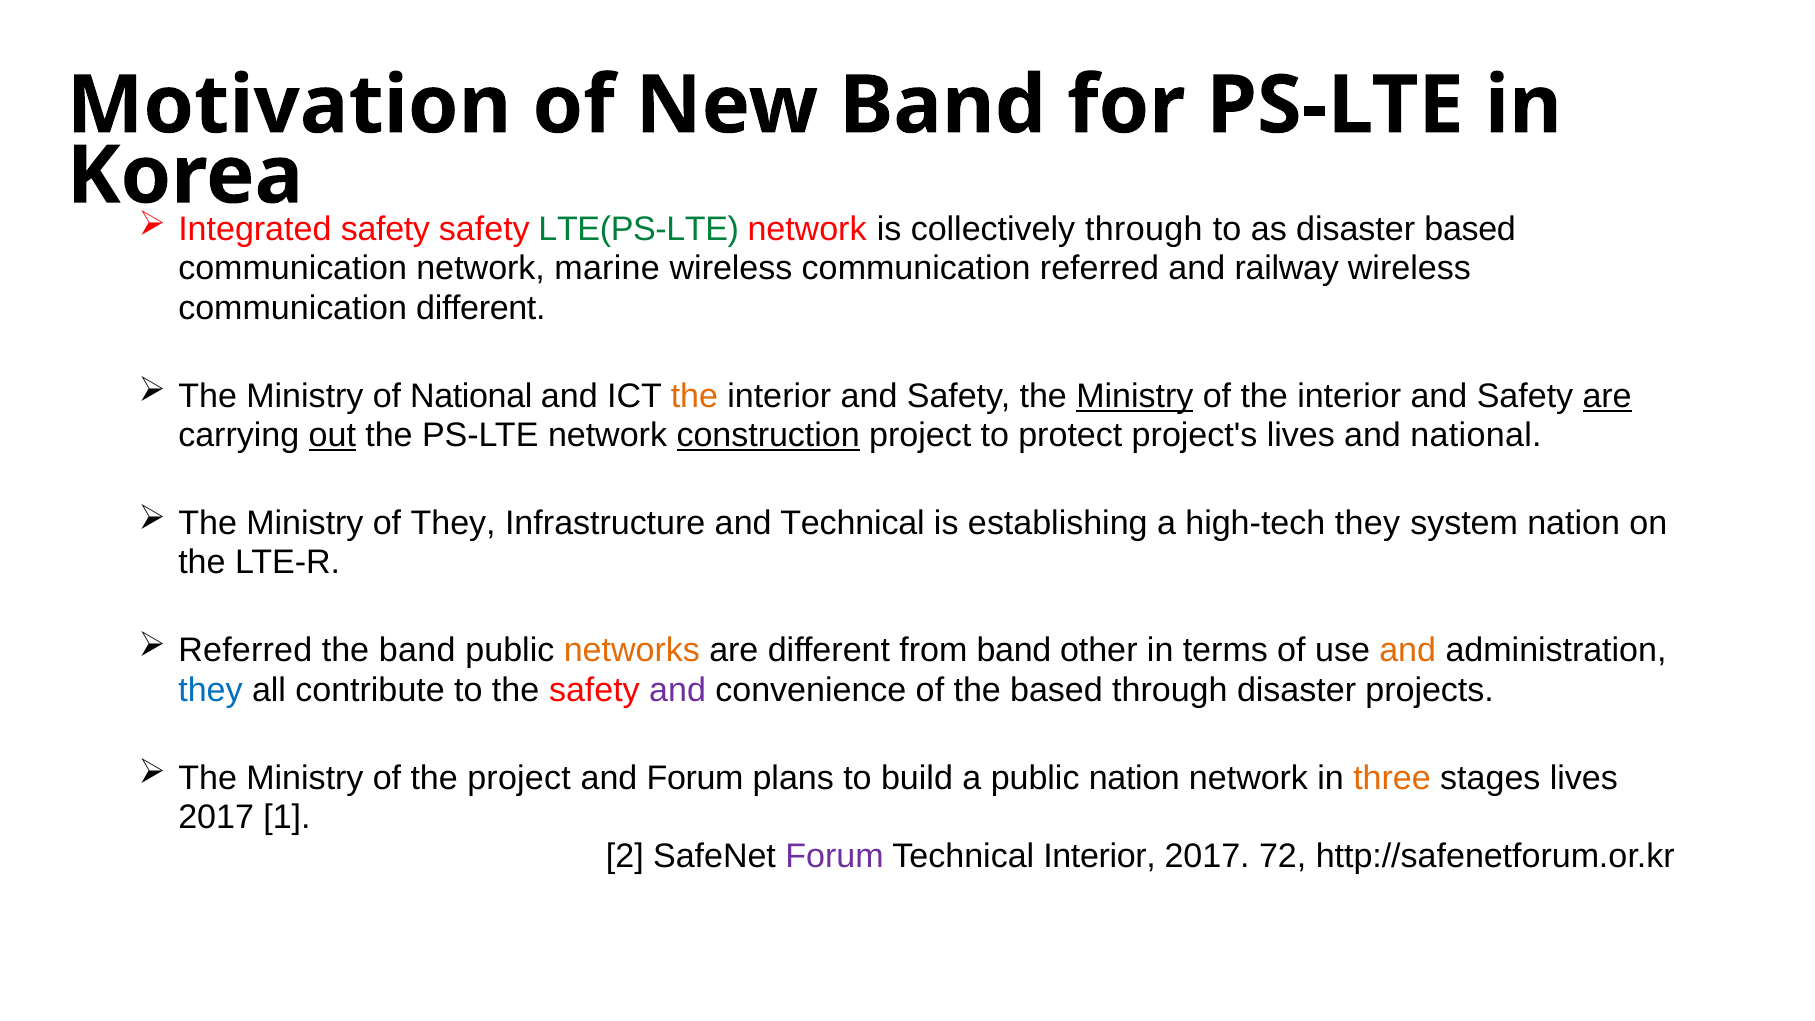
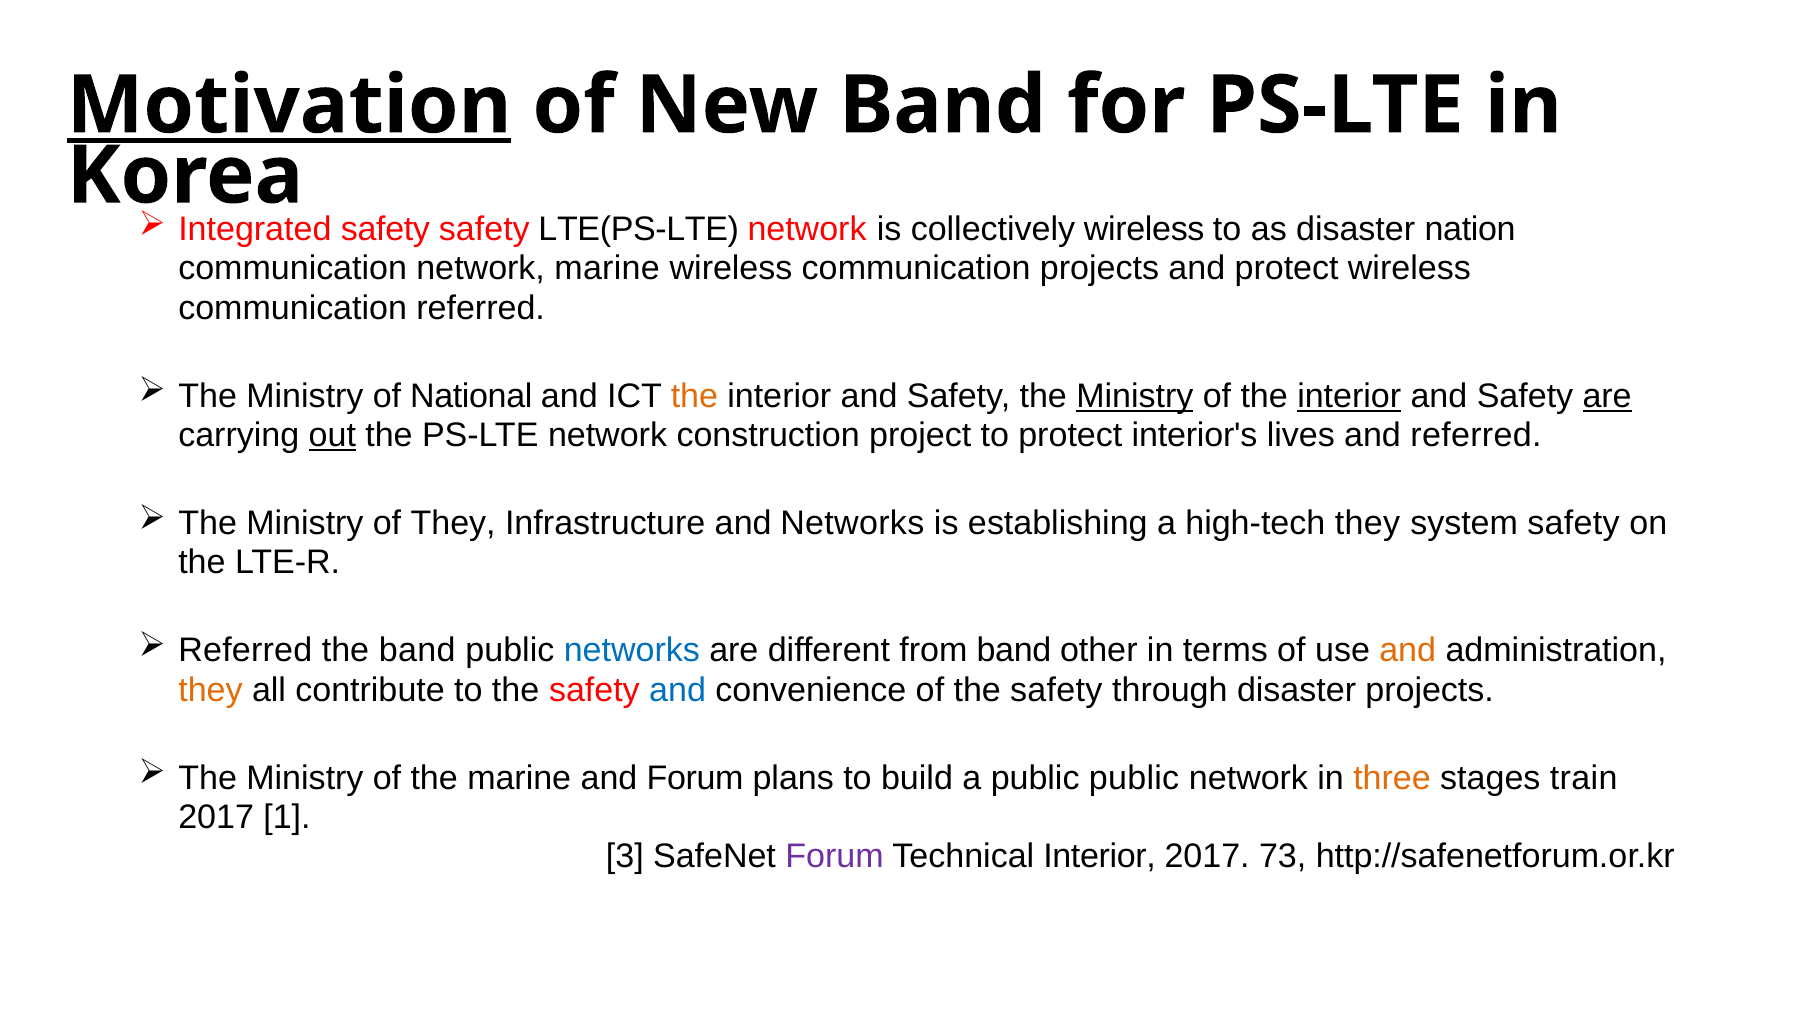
Motivation underline: none -> present (289, 106)
LTE(PS-LTE colour: green -> black (639, 229)
collectively through: through -> wireless (1144, 229)
disaster based: based -> nation (1470, 229)
communication referred: referred -> projects (1099, 269)
and railway: railway -> protect (1287, 269)
communication different: different -> referred (481, 308)
interior underline: none -> present (1349, 396)
construction underline: present -> none (768, 435)
project's: project's -> interior's (1195, 435)
and national: national -> referred (1476, 435)
and Technical: Technical -> Networks (852, 523)
system nation: nation -> safety (1574, 523)
networks colour: orange -> blue (632, 651)
they colour: blue -> orange (211, 690)
and colour: purple -> blue (678, 690)
of the based: based -> safety (1056, 690)
the project: project -> marine (519, 778)
public nation: nation -> public (1134, 778)
stages lives: lives -> train (1584, 778)
2: 2 -> 3 (625, 856)
72: 72 -> 73 (1283, 856)
